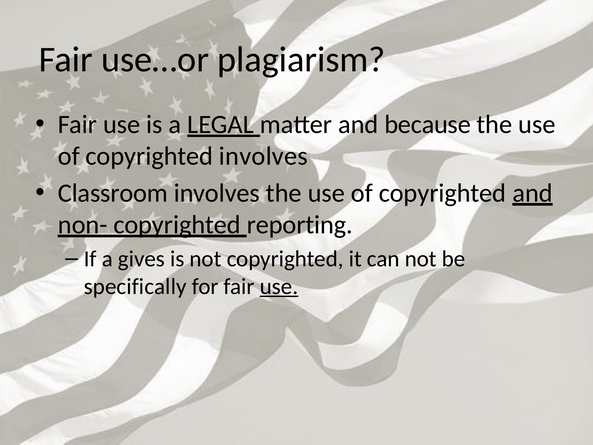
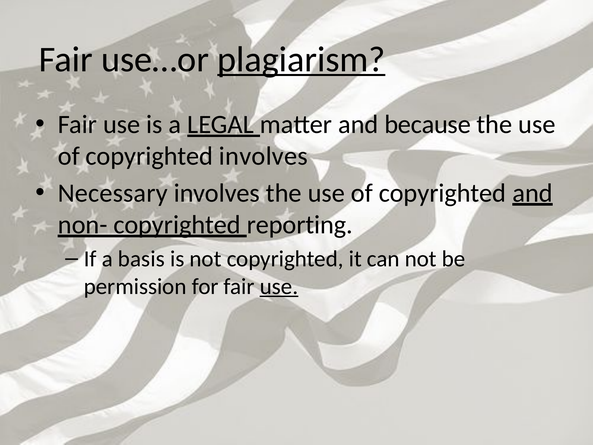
plagiarism underline: none -> present (301, 59)
Classroom: Classroom -> Necessary (113, 193)
gives: gives -> basis (141, 259)
specifically: specifically -> permission (135, 286)
